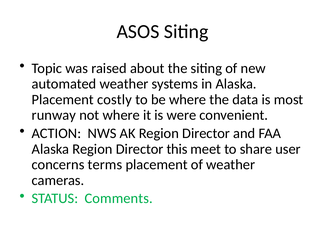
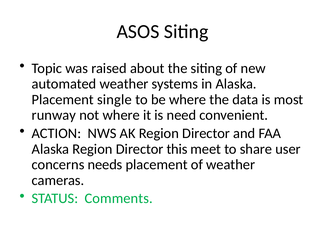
costly: costly -> single (114, 99)
were: were -> need (181, 115)
terms: terms -> needs (105, 164)
